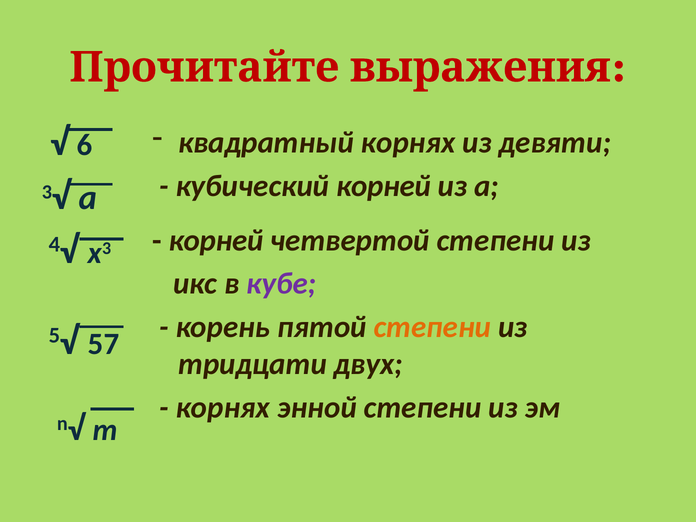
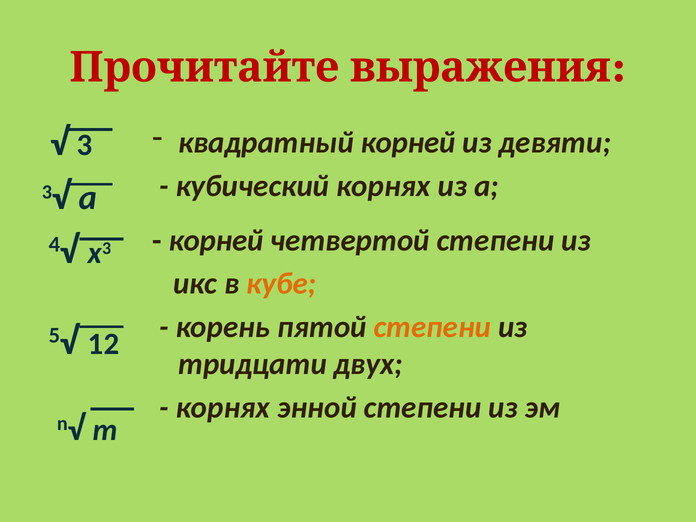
квадратный корнях: корнях -> корней (408, 143)
6: 6 -> 3 (84, 145)
кубический корней: корней -> корнях (383, 186)
кубе colour: purple -> orange (281, 284)
57: 57 -> 12 (104, 344)
